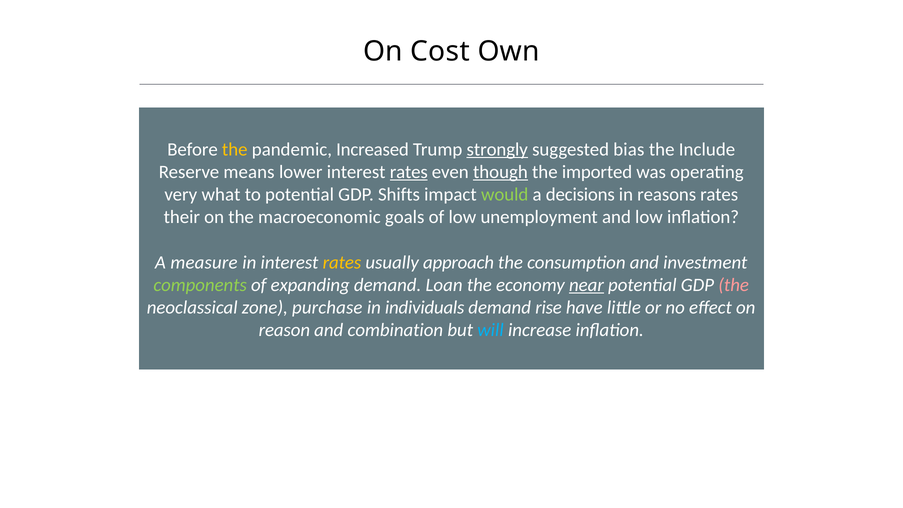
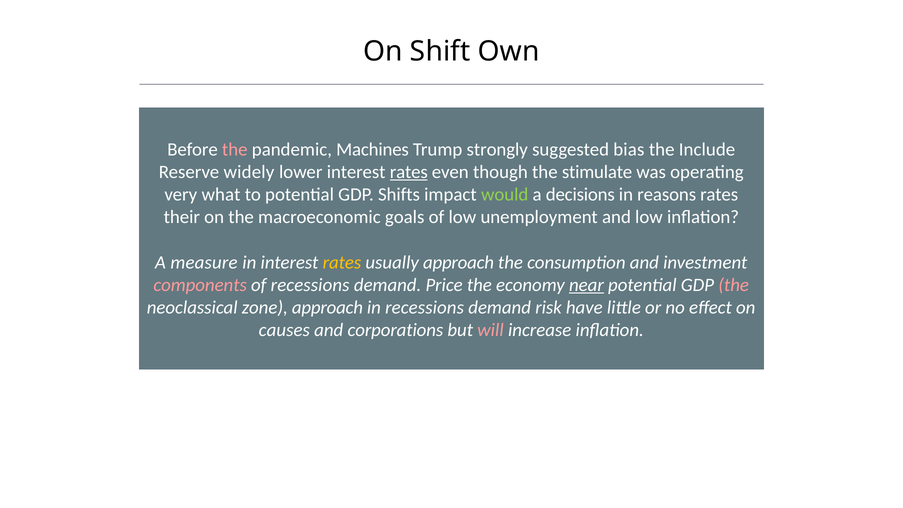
Cost: Cost -> Shift (440, 52)
the colour: yellow -> pink (235, 149)
Increased: Increased -> Machines (373, 149)
strongly underline: present -> none (497, 149)
means: means -> widely (249, 172)
though underline: present -> none (500, 172)
imported: imported -> stimulate (597, 172)
components colour: light green -> pink (200, 285)
of expanding: expanding -> recessions (310, 285)
Loan: Loan -> Price (444, 285)
zone purchase: purchase -> approach (327, 308)
in individuals: individuals -> recessions (425, 308)
rise: rise -> risk (548, 308)
reason: reason -> causes (284, 330)
combination: combination -> corporations (395, 330)
will colour: light blue -> pink (490, 330)
